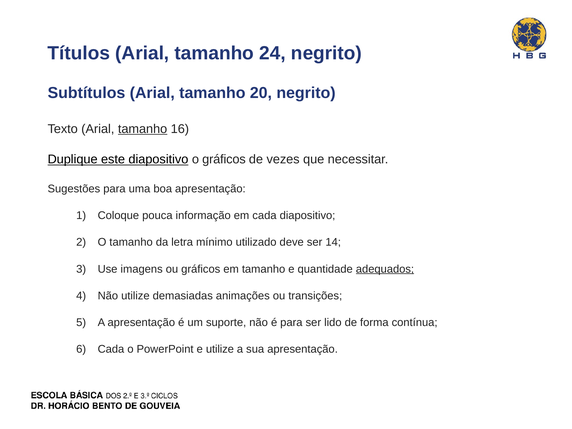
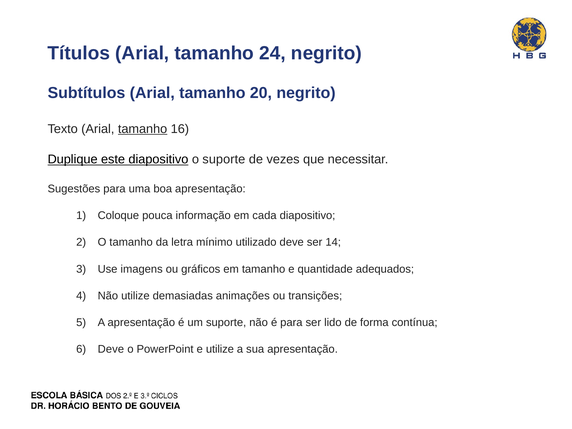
o gráficos: gráficos -> suporte (224, 159)
adequados underline: present -> none (385, 269)
Cada: Cada -> Deve (111, 349)
